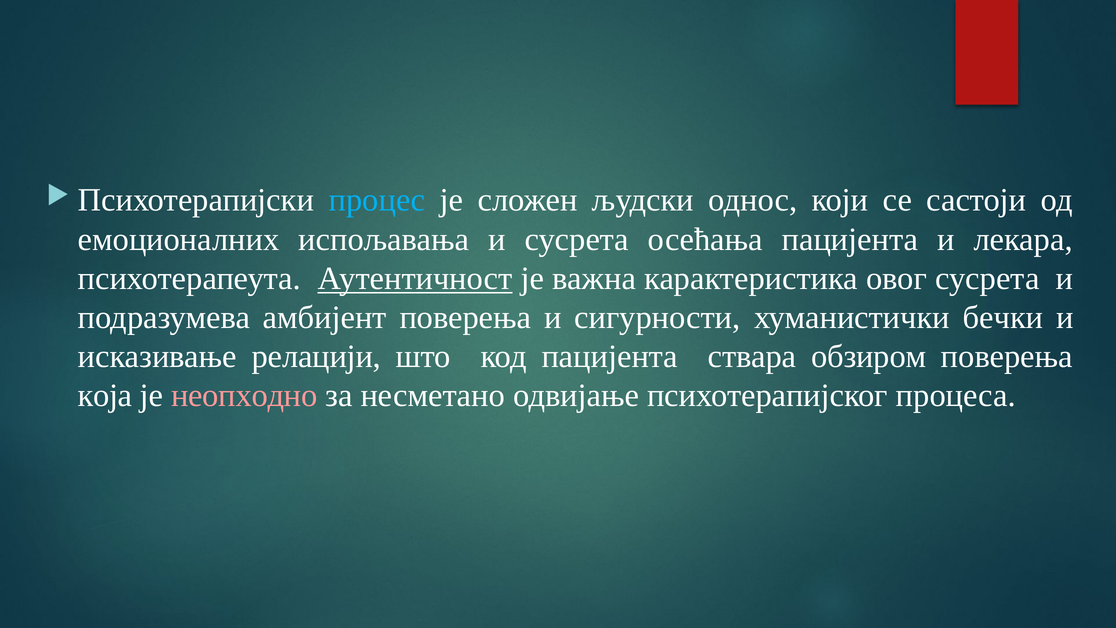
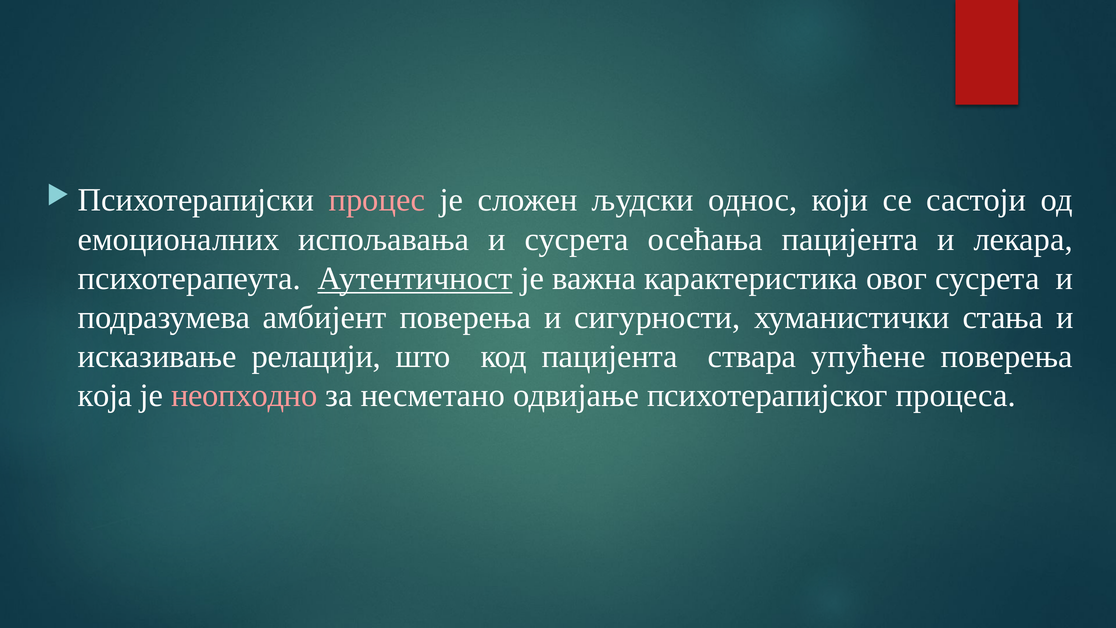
процес colour: light blue -> pink (377, 200)
бечки: бечки -> стања (1003, 317)
обзиром: обзиром -> упућене (868, 356)
